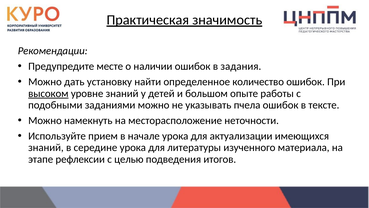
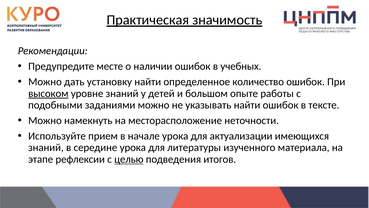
задания: задания -> учебных (241, 66)
указывать пчела: пчела -> найти (247, 105)
целью underline: none -> present (129, 159)
